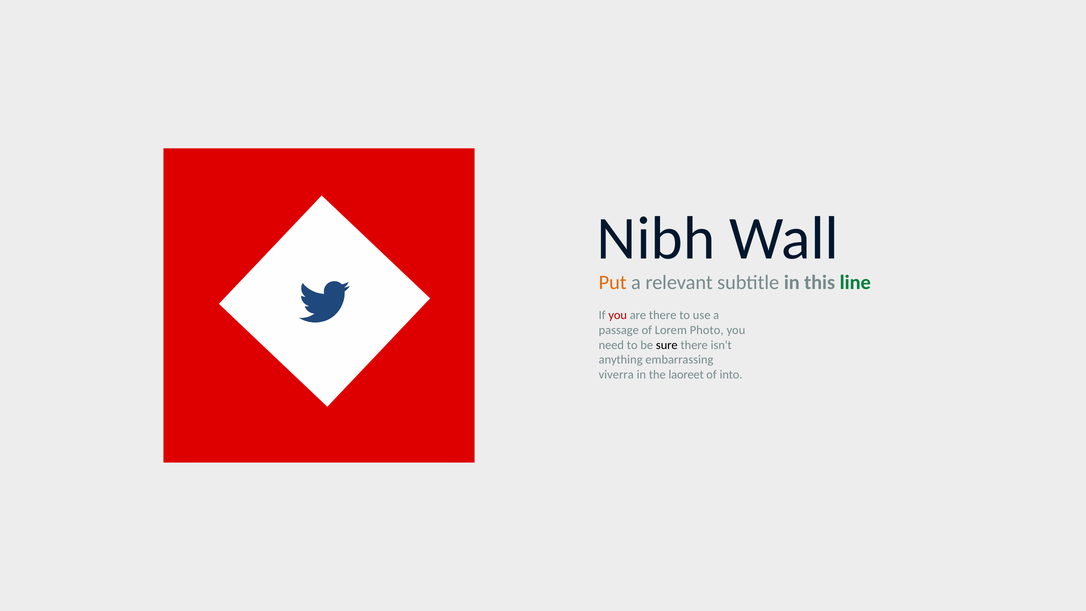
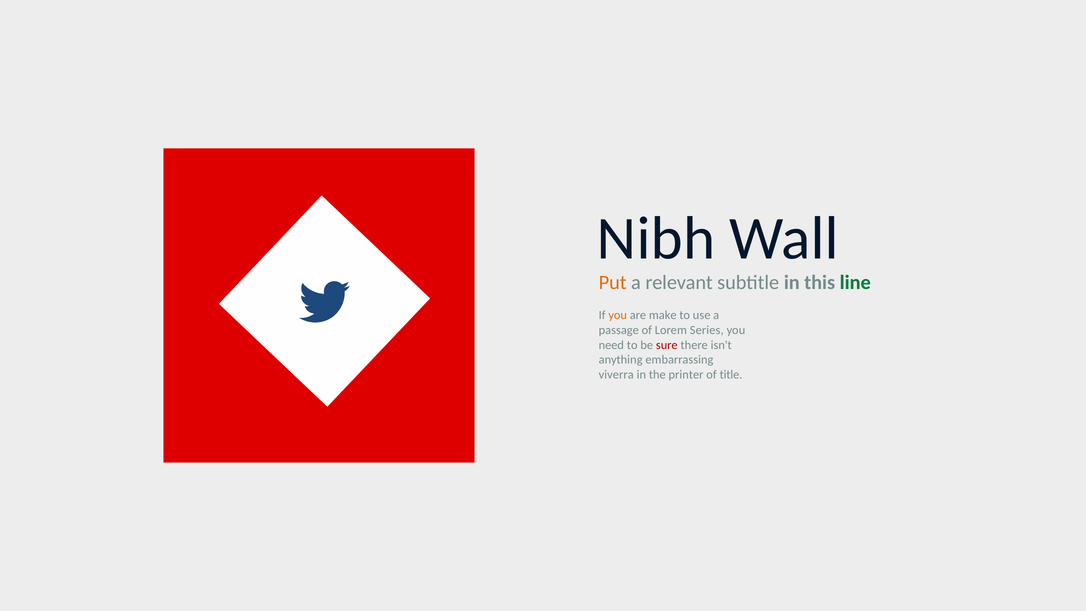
you colour: red -> orange (618, 315)
are there: there -> make (663, 315)
Photo: Photo -> Series (707, 330)
sure colour: black -> red (667, 345)
laoreet: laoreet -> printer (686, 375)
into: into -> title (731, 375)
